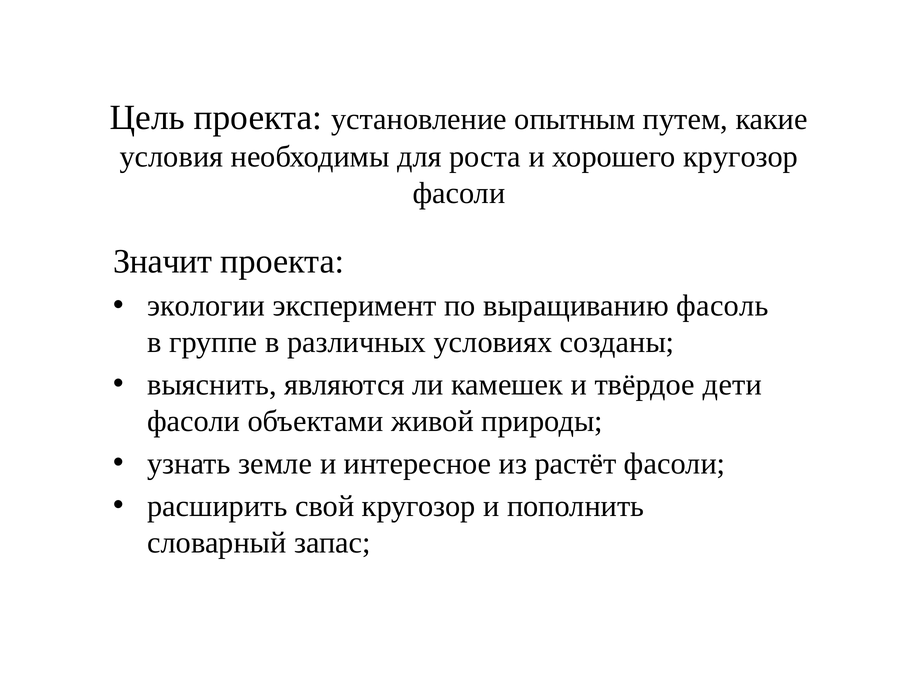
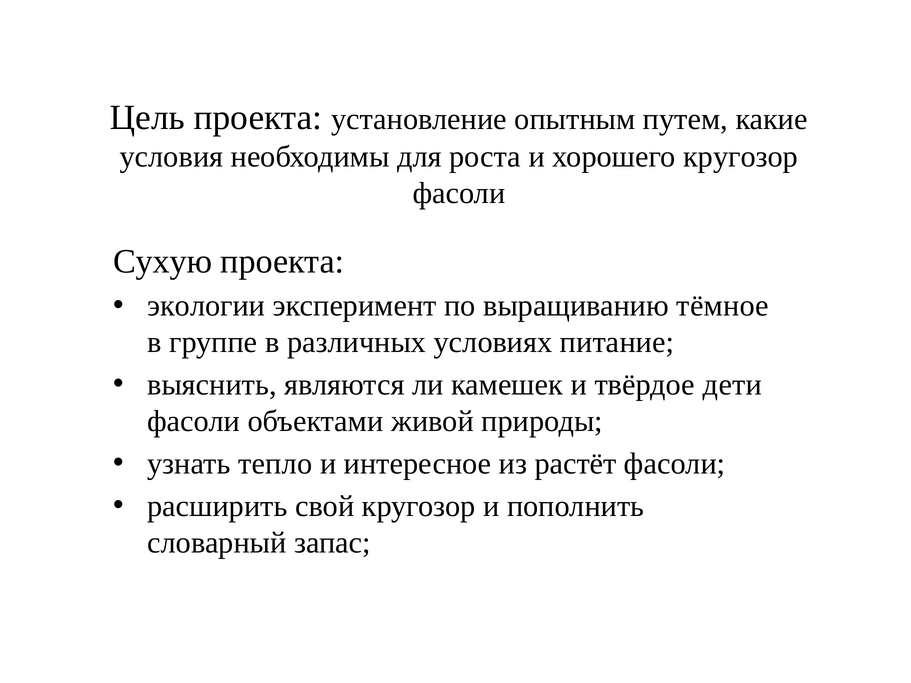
Значит: Значит -> Сухую (163, 261)
фасоль: фасоль -> тёмное (723, 306)
созданы: созданы -> питание (617, 342)
земле: земле -> тепло (275, 464)
